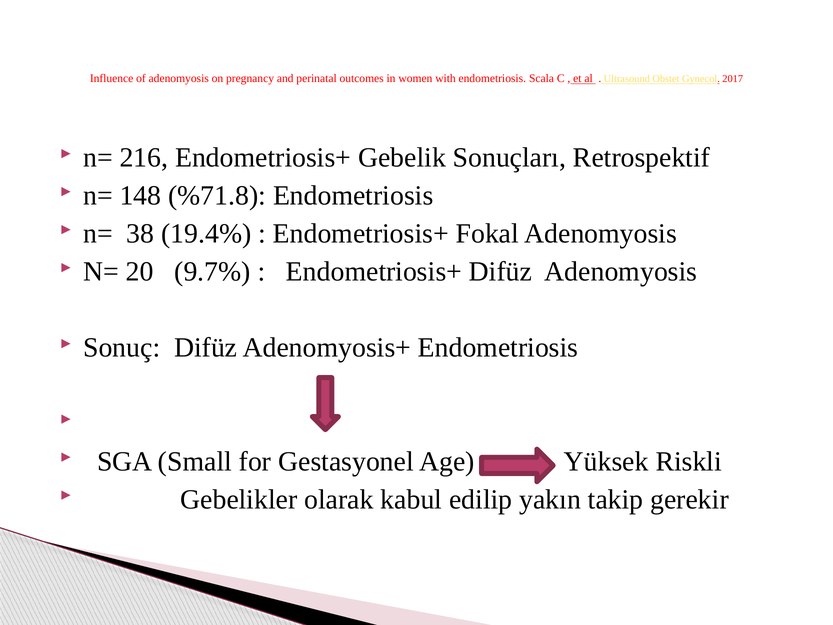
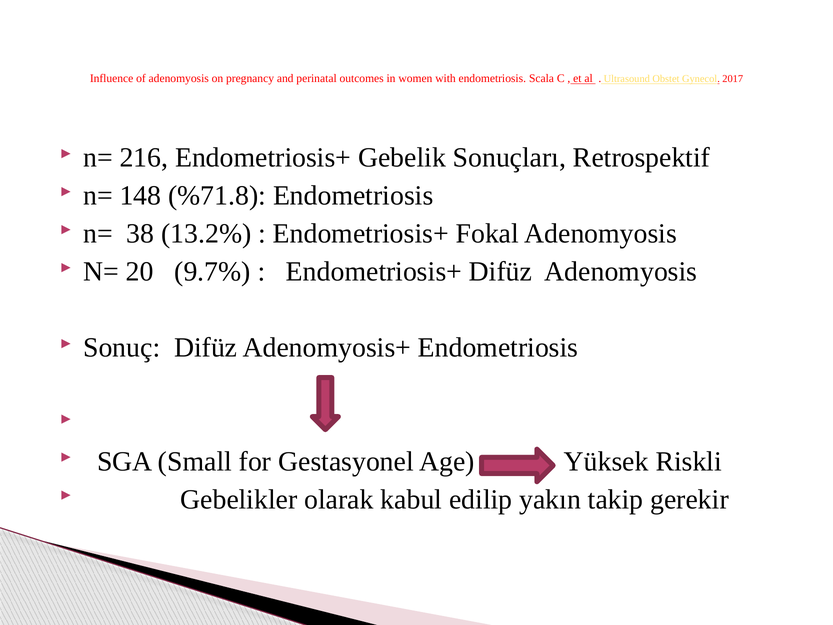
19.4%: 19.4% -> 13.2% (206, 234)
